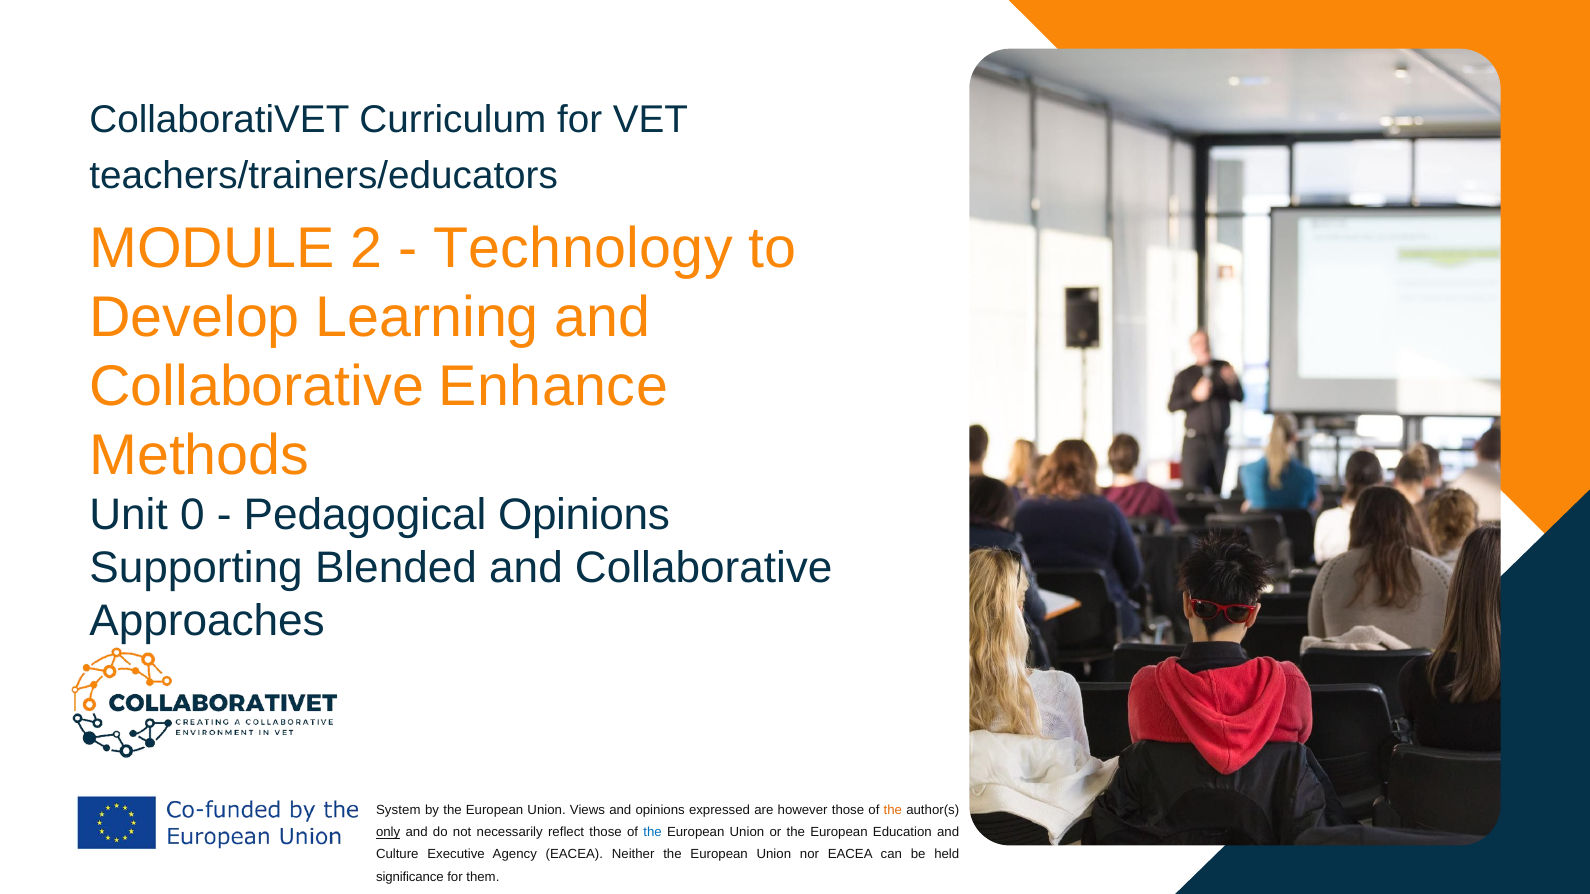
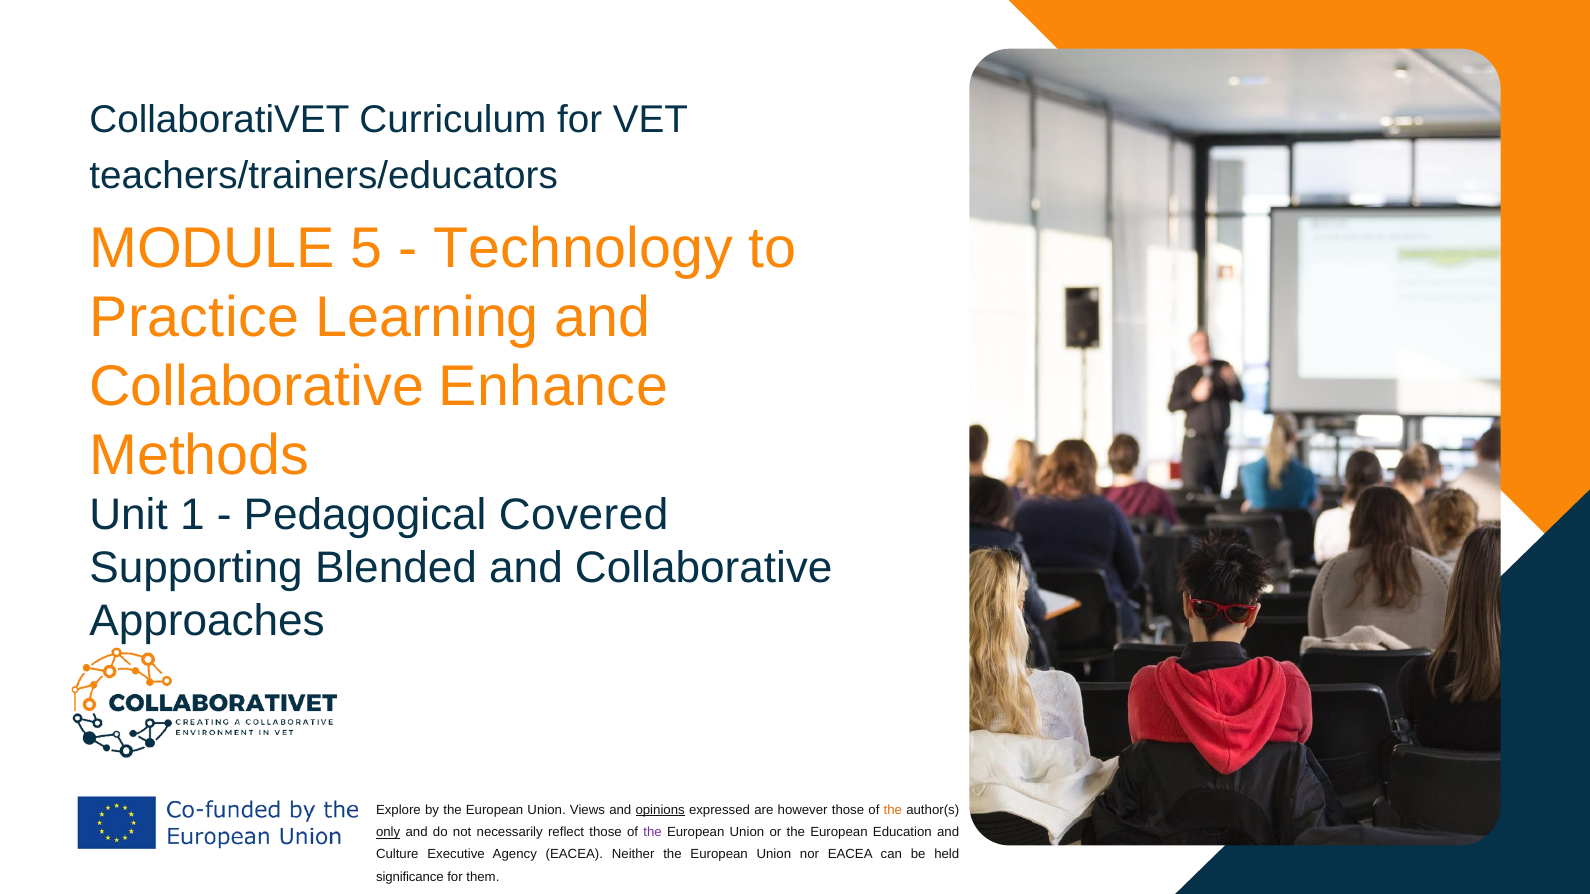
2: 2 -> 5 (367, 249)
Develop: Develop -> Practice (194, 318)
0: 0 -> 1 (192, 515)
Pedagogical Opinions: Opinions -> Covered (584, 515)
System: System -> Explore (398, 810)
opinions underline: none -> present (660, 810)
the colour: blue -> purple (653, 833)
